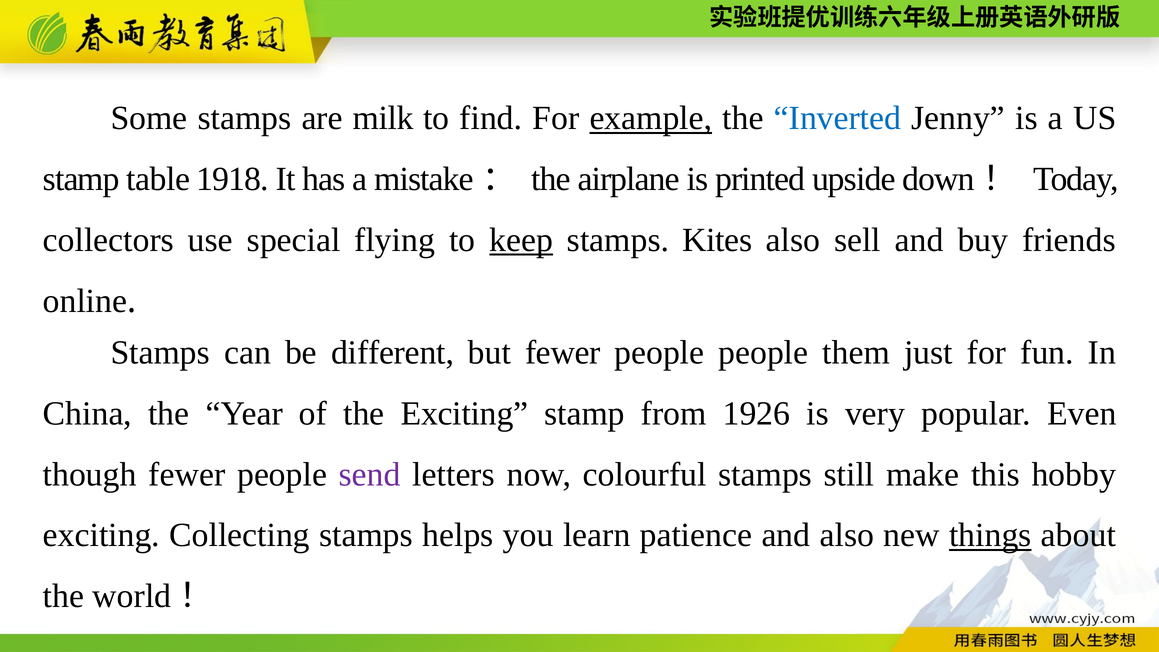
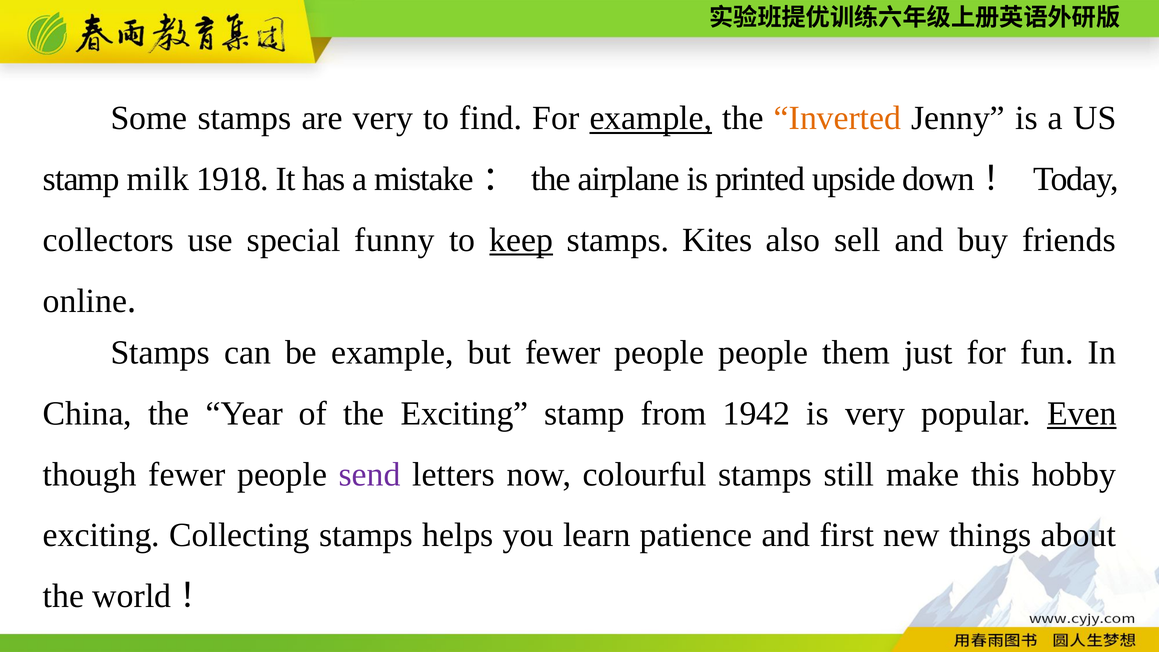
are milk: milk -> very (383, 118)
Inverted colour: blue -> orange (837, 118)
table: table -> milk (158, 179)
flying: flying -> funny (395, 240)
be different: different -> example (393, 353)
1926: 1926 -> 1942 (757, 413)
Even underline: none -> present (1082, 413)
and also: also -> first (847, 535)
things underline: present -> none (990, 535)
